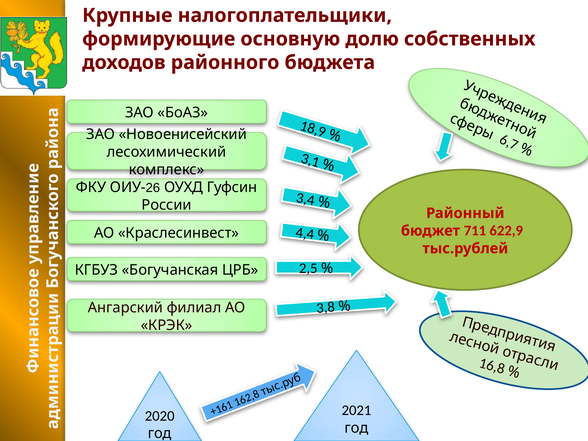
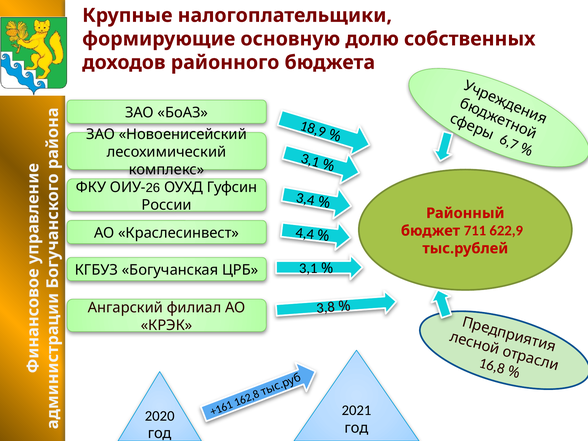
2,5: 2,5 -> 3,1 (308, 268)
